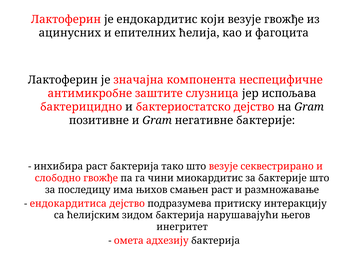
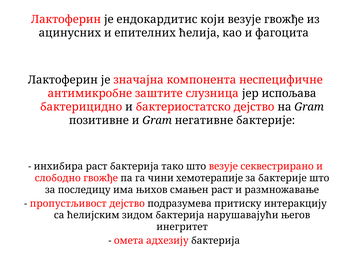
миокардитис: миокардитис -> хемотерапије (210, 178)
ендокардитиса: ендокардитиса -> пропустљивост (68, 203)
